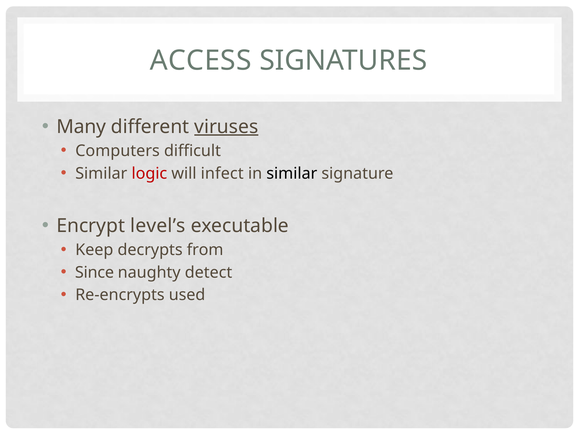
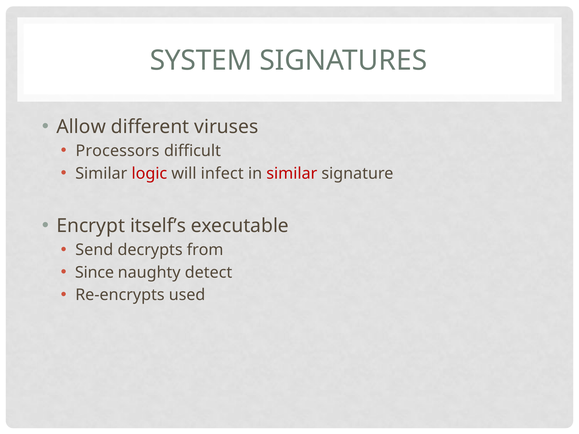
ACCESS: ACCESS -> SYSTEM (201, 61)
Many: Many -> Allow (81, 127)
viruses underline: present -> none (226, 127)
Computers: Computers -> Processors (117, 151)
similar colour: black -> red (292, 174)
level’s: level’s -> itself’s (158, 226)
Keep: Keep -> Send (94, 250)
